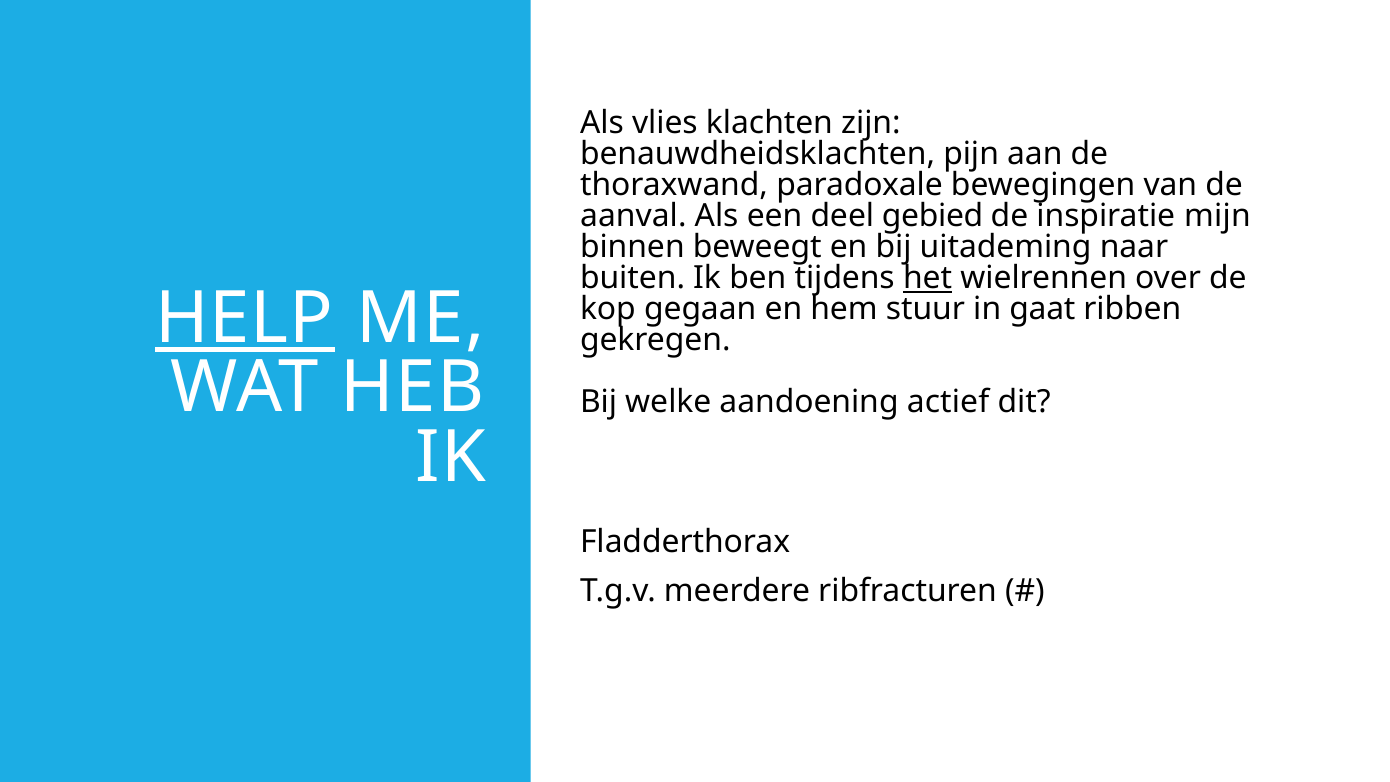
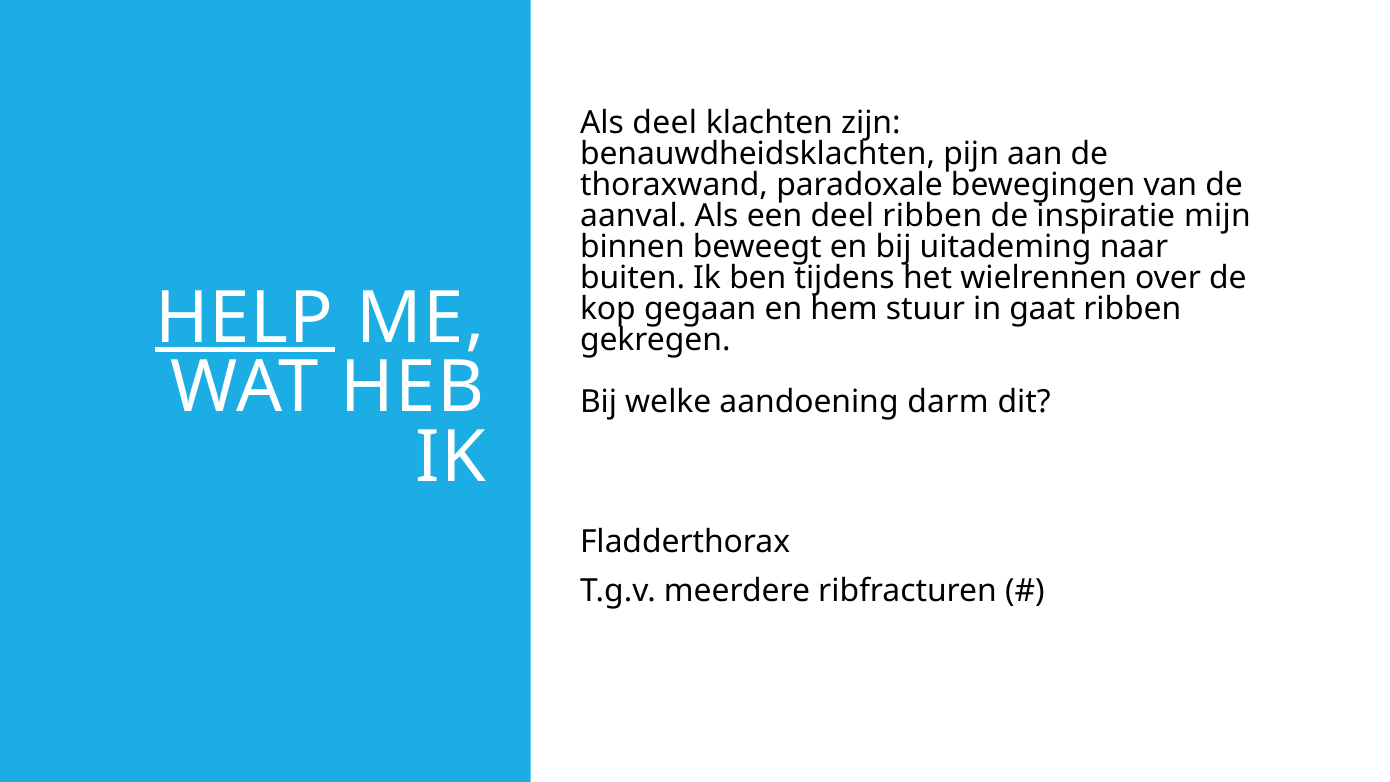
Als vlies: vlies -> deel (665, 123)
deel gebied: gebied -> ribben (932, 216)
het underline: present -> none (928, 278)
actief: actief -> darm (948, 402)
